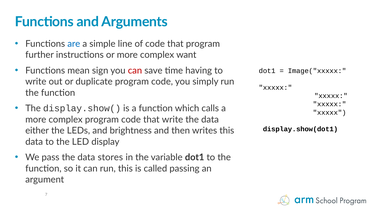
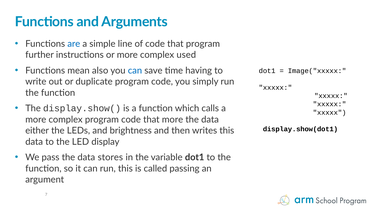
want: want -> used (186, 55)
sign: sign -> also (100, 71)
can colour: red -> blue (135, 71)
that write: write -> more (173, 120)
